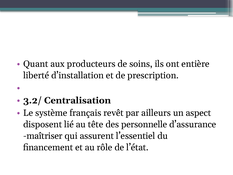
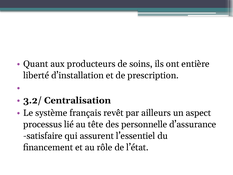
disposent: disposent -> processus (43, 124)
maîtriser: maîtriser -> satisfaire (43, 136)
